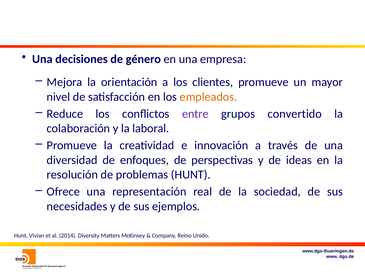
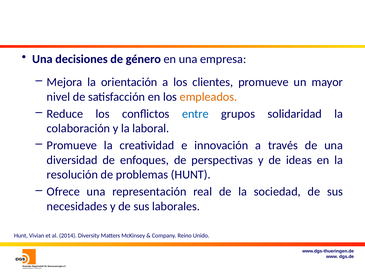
entre colour: purple -> blue (195, 114)
convertido: convertido -> solidaridad (295, 114)
ejemplos: ejemplos -> laborales (176, 206)
